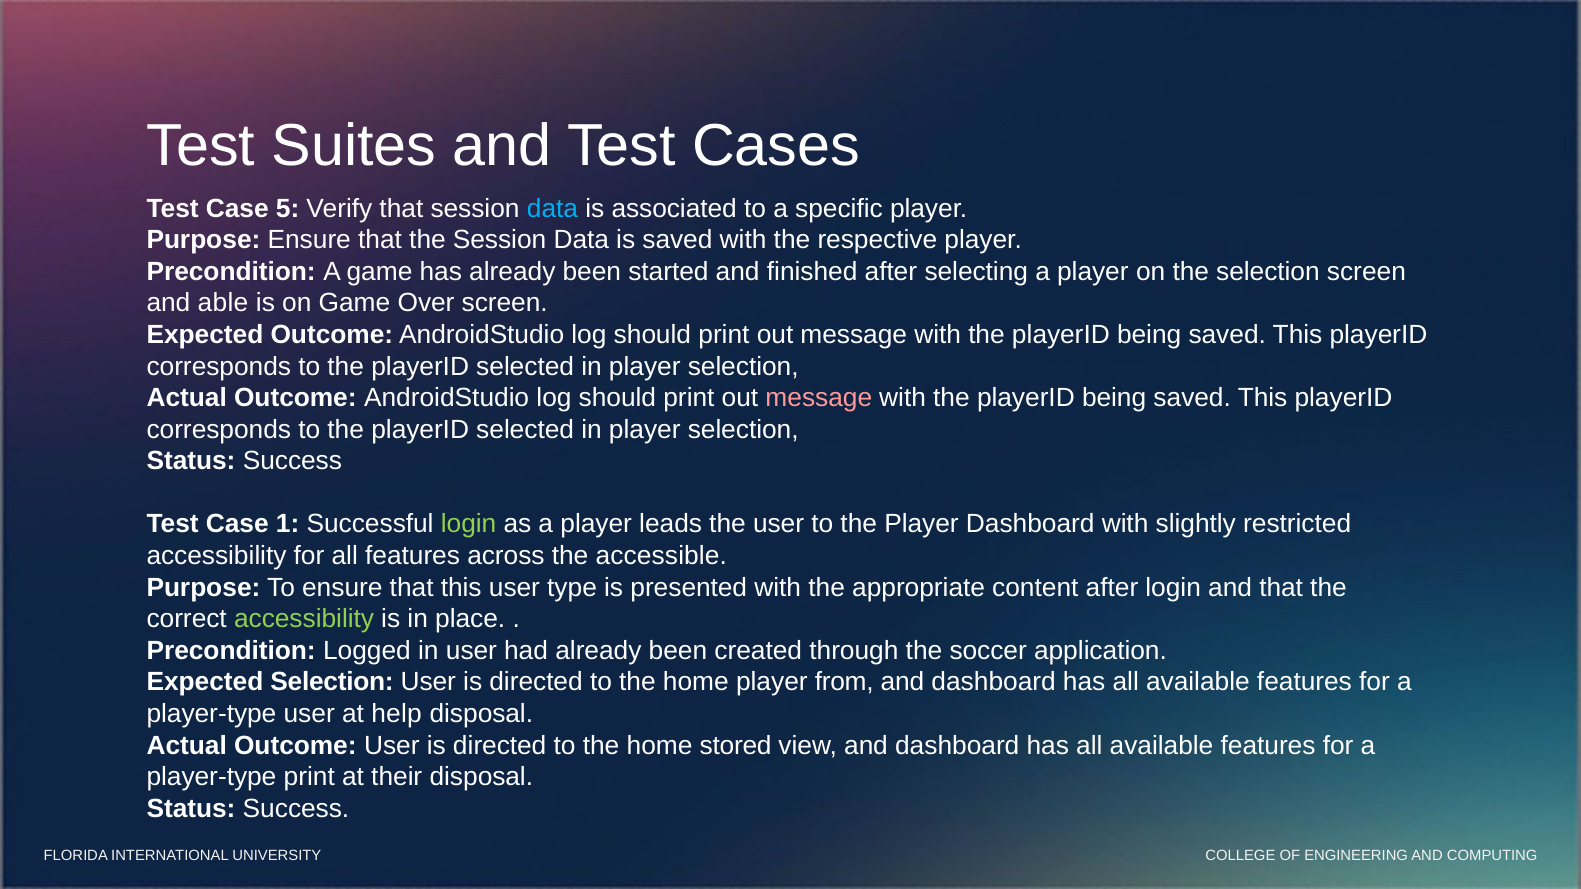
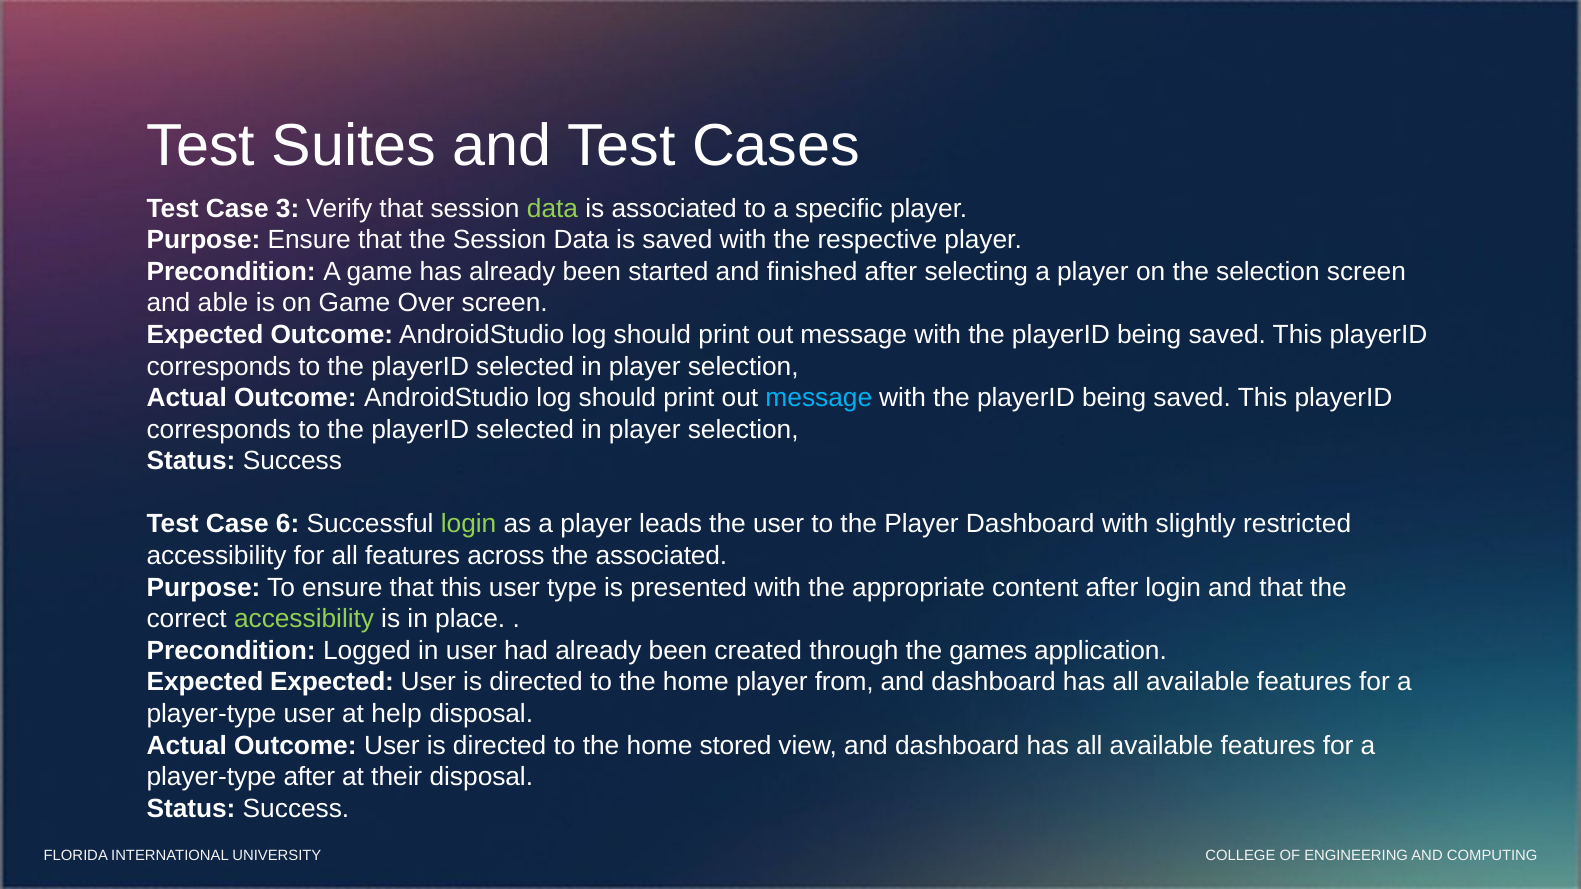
5: 5 -> 3 (288, 208)
data colour: light blue -> light green (552, 208)
message colour: pink -> light blue (819, 398)
1: 1 -> 6 (288, 524)
the accessible: accessible -> associated (661, 556)
soccer: soccer -> games (988, 651)
Expected Selection: Selection -> Expected (332, 682)
player-type print: print -> after (309, 777)
